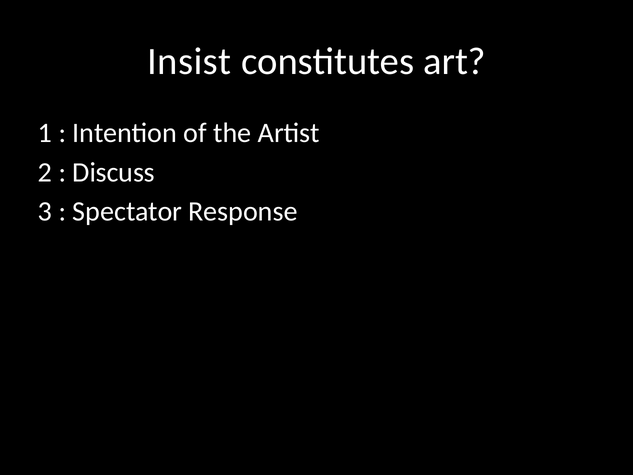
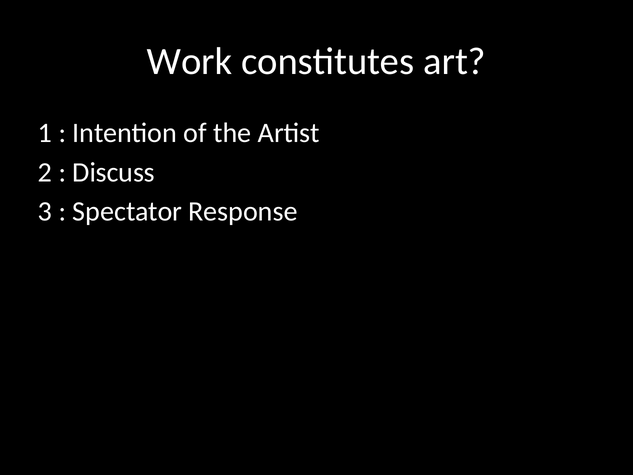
Insist: Insist -> Work (190, 61)
